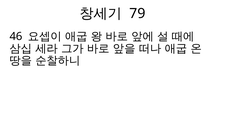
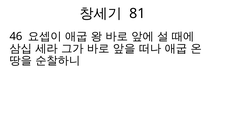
79: 79 -> 81 (137, 14)
